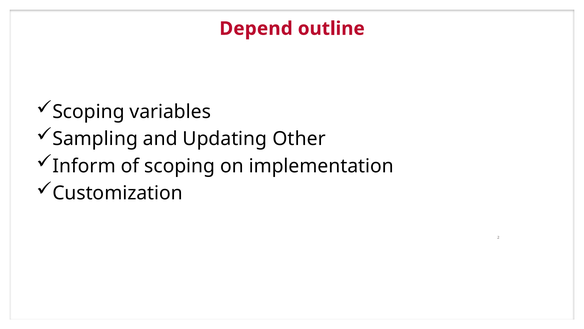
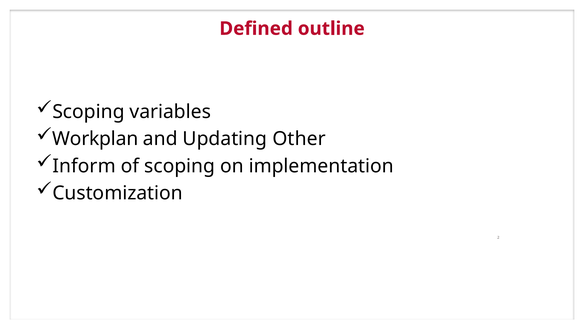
Depend: Depend -> Defined (256, 29)
Sampling: Sampling -> Workplan (95, 139)
